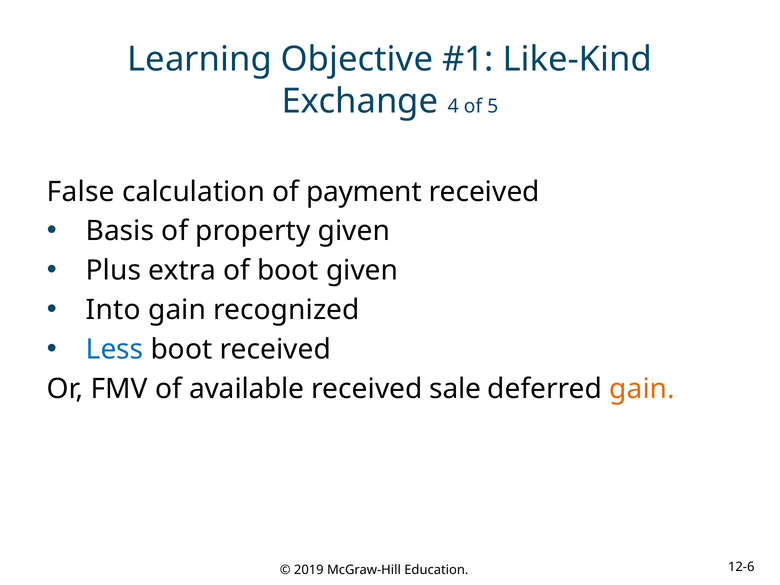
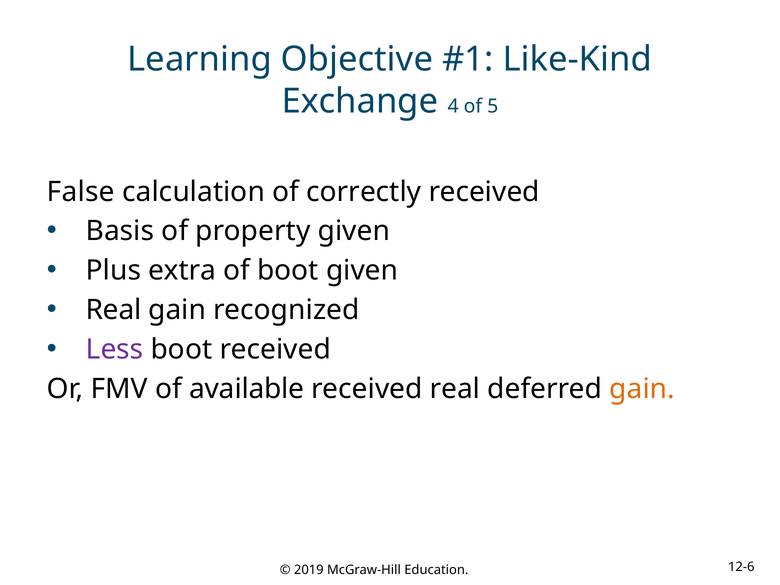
payment: payment -> correctly (364, 192)
Into: Into -> Real (114, 310)
Less colour: blue -> purple (115, 349)
received sale: sale -> real (455, 389)
